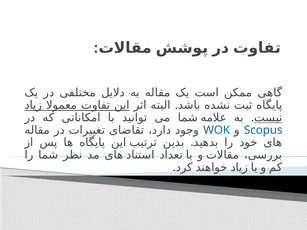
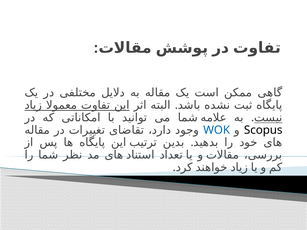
Scopus colour: blue -> black (263, 130)
